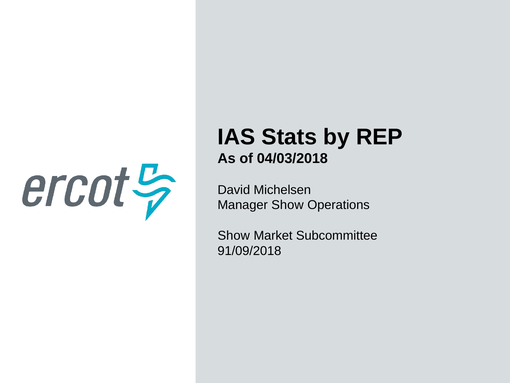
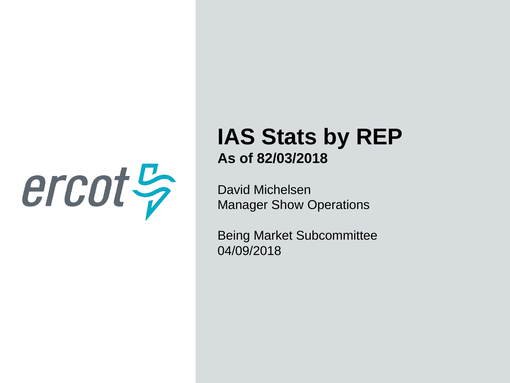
04/03/2018: 04/03/2018 -> 82/03/2018 (292, 158)
Show: Show -> Being (234, 235)
91/09/2018: 91/09/2018 -> 04/09/2018 (249, 251)
